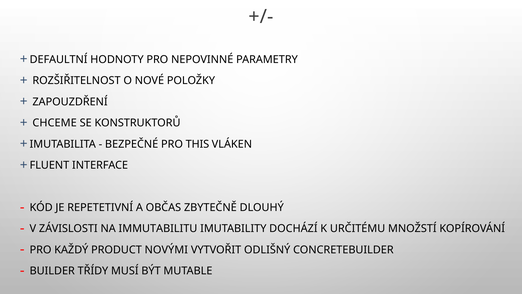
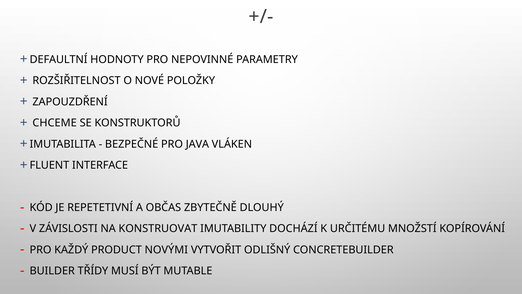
THIS: THIS -> JAVA (197, 144)
IMMUTABILITU: IMMUTABILITU -> KONSTRUOVAT (158, 228)
